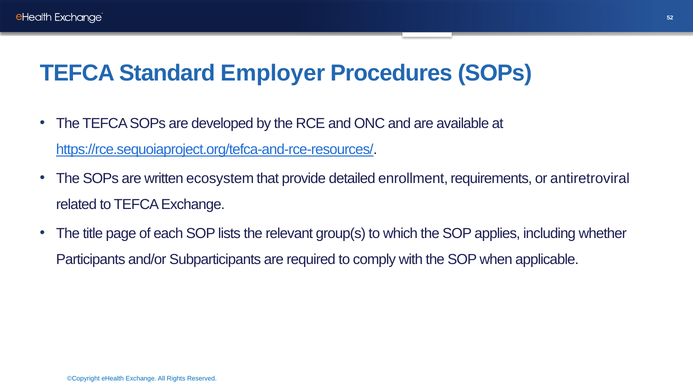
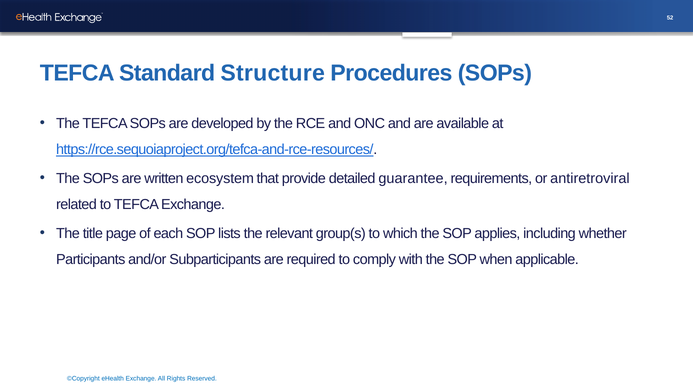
Employer: Employer -> Structure (273, 73)
enrollment: enrollment -> guarantee (413, 178)
